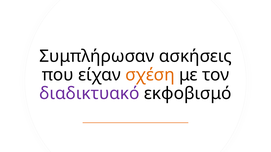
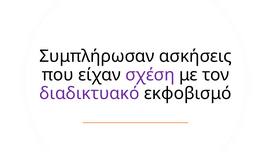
σχέση colour: orange -> purple (150, 75)
